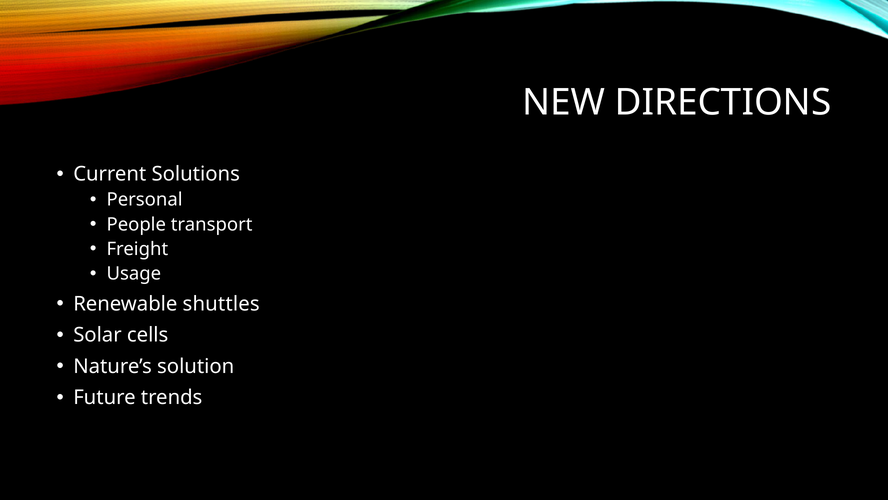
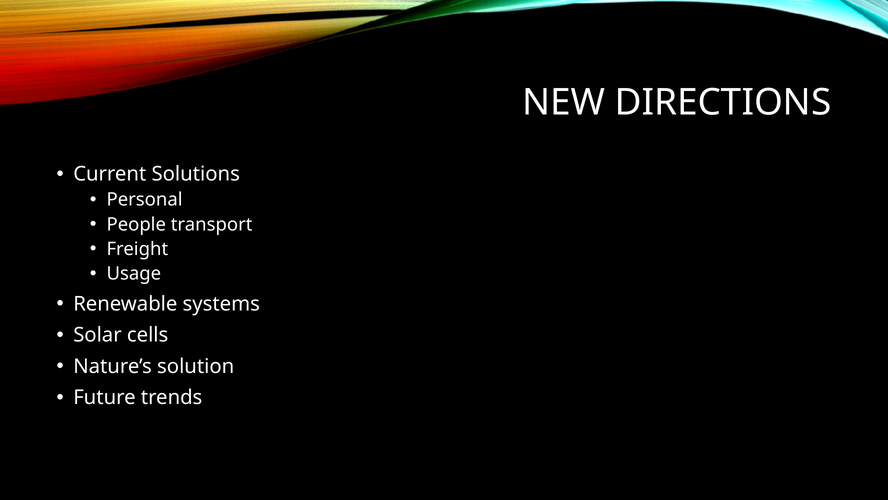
shuttles: shuttles -> systems (221, 304)
